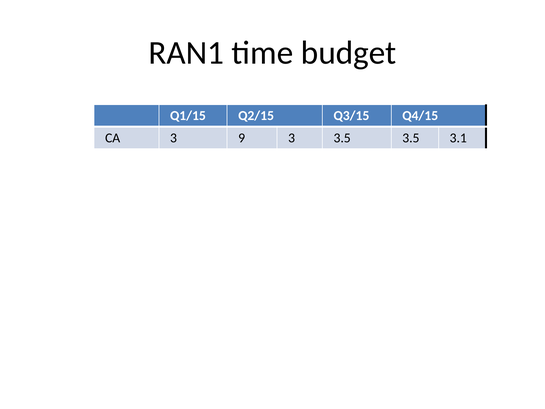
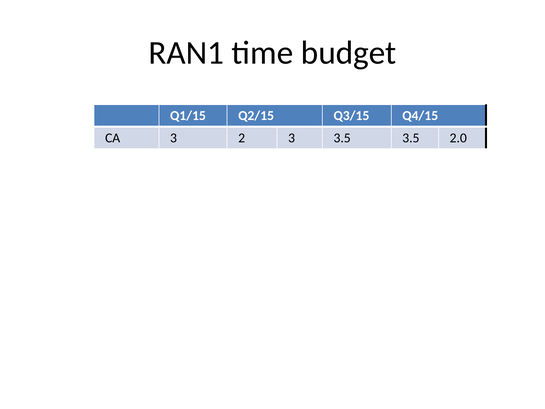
9: 9 -> 2 (242, 138)
3.1: 3.1 -> 2.0 (458, 138)
